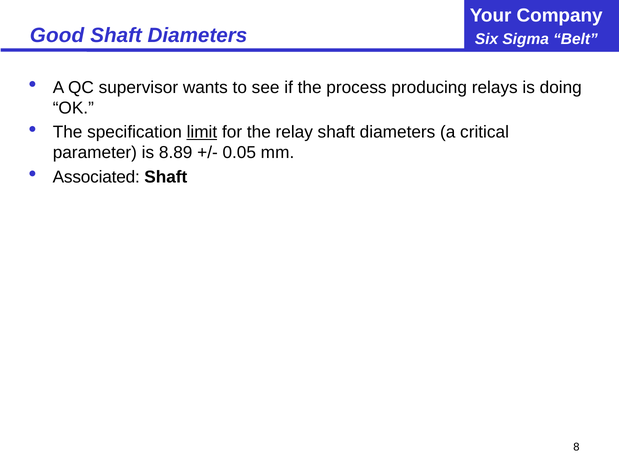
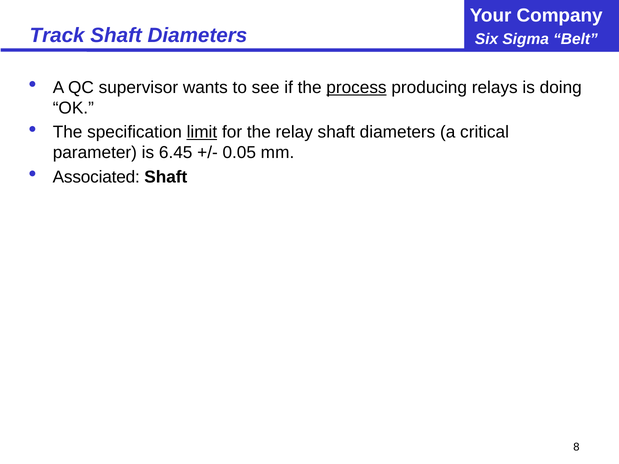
Good: Good -> Track (57, 35)
process underline: none -> present (356, 87)
8.89: 8.89 -> 6.45 (176, 153)
